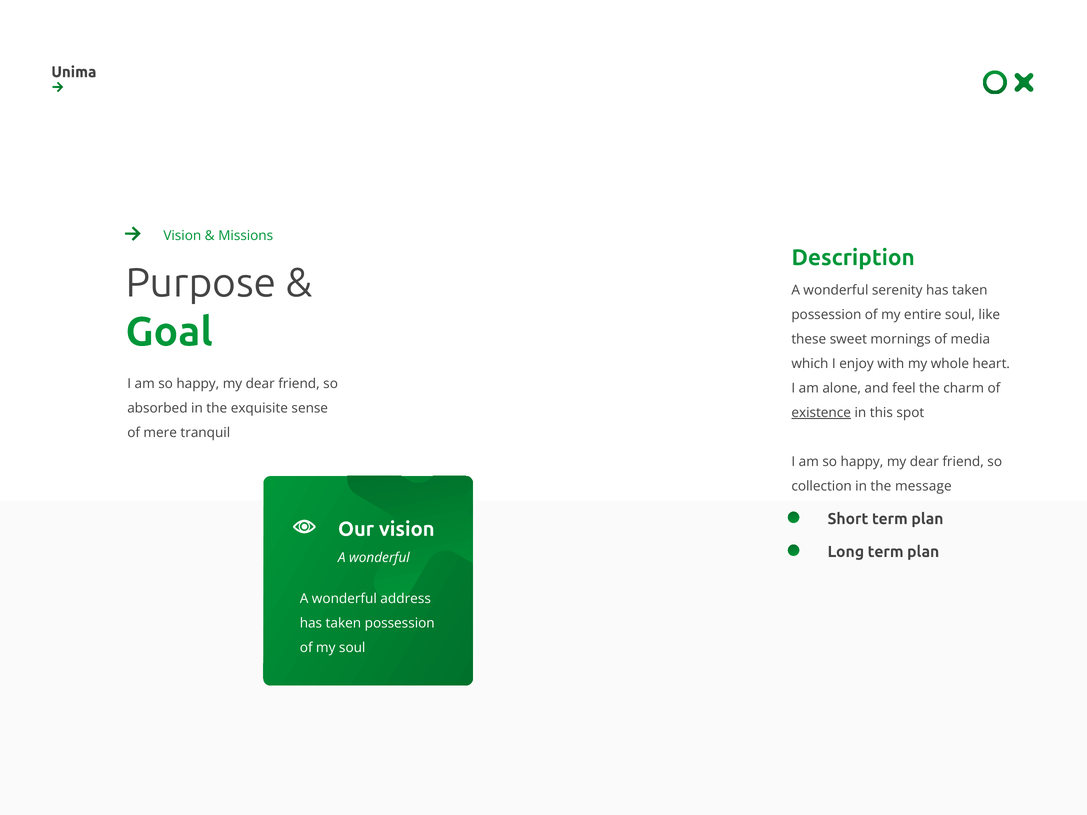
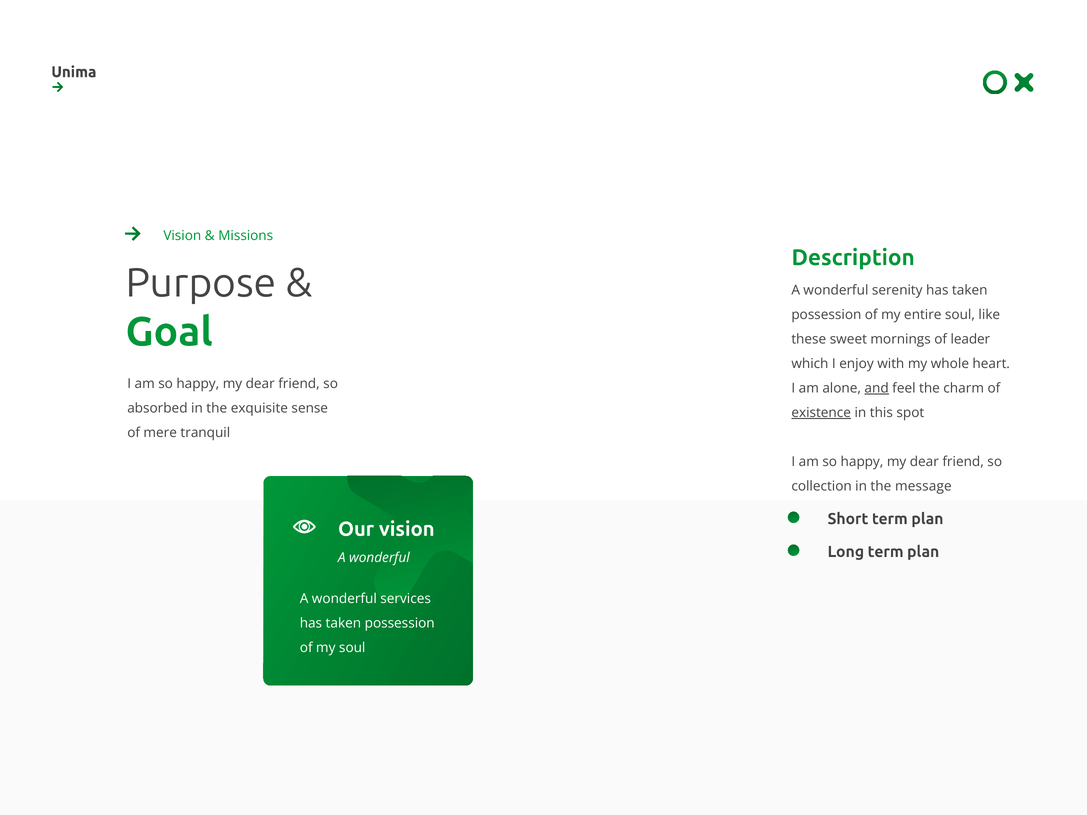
media: media -> leader (970, 339)
and underline: none -> present (877, 388)
address: address -> services (406, 599)
